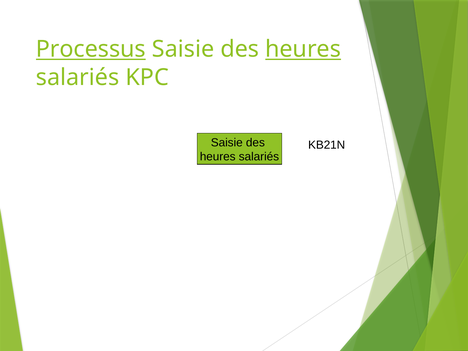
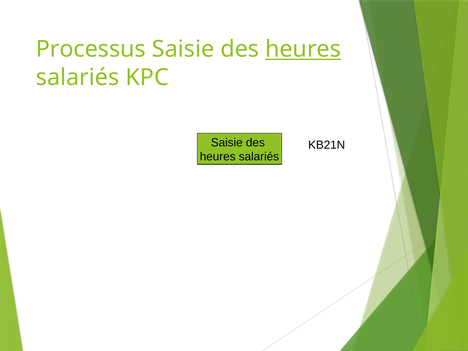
Processus underline: present -> none (91, 49)
